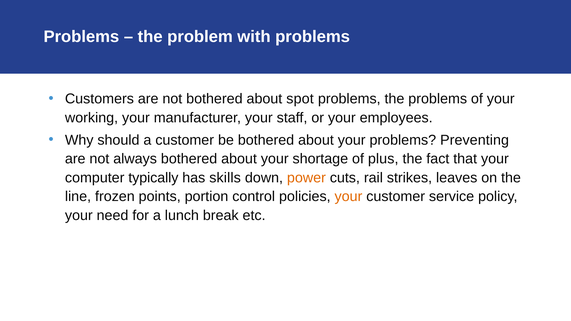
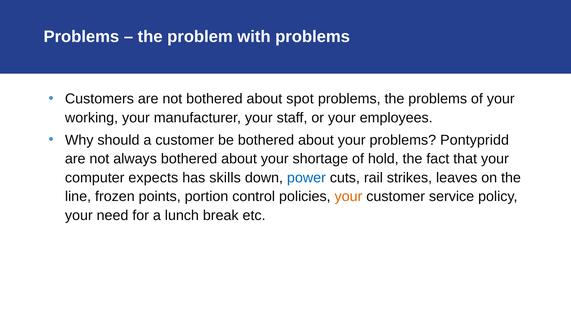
Preventing: Preventing -> Pontypridd (475, 140)
plus: plus -> hold (383, 159)
typically: typically -> expects (153, 178)
power colour: orange -> blue (306, 178)
